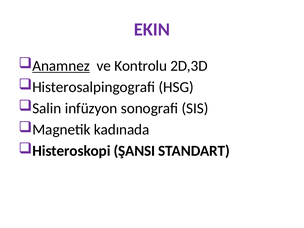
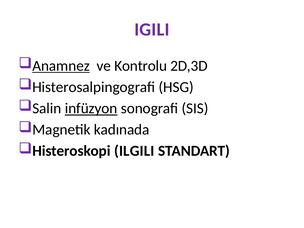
EKIN: EKIN -> IGILI (152, 29)
infüzyon underline: none -> present (91, 108)
ŞANSI: ŞANSI -> ILGILI (134, 151)
